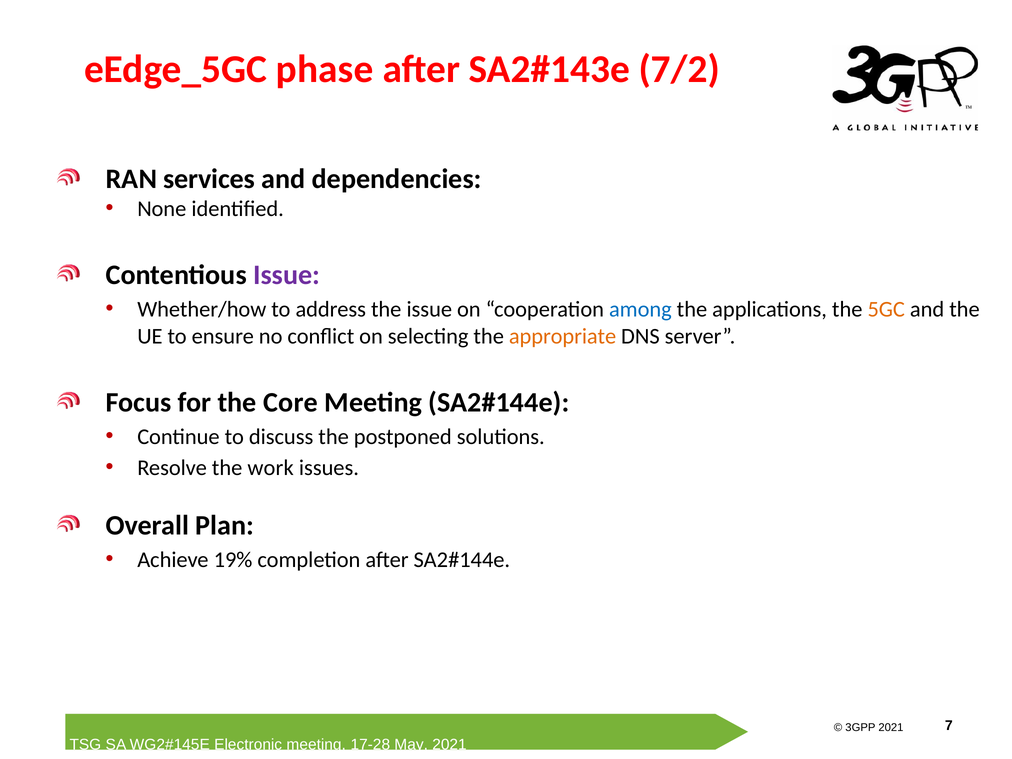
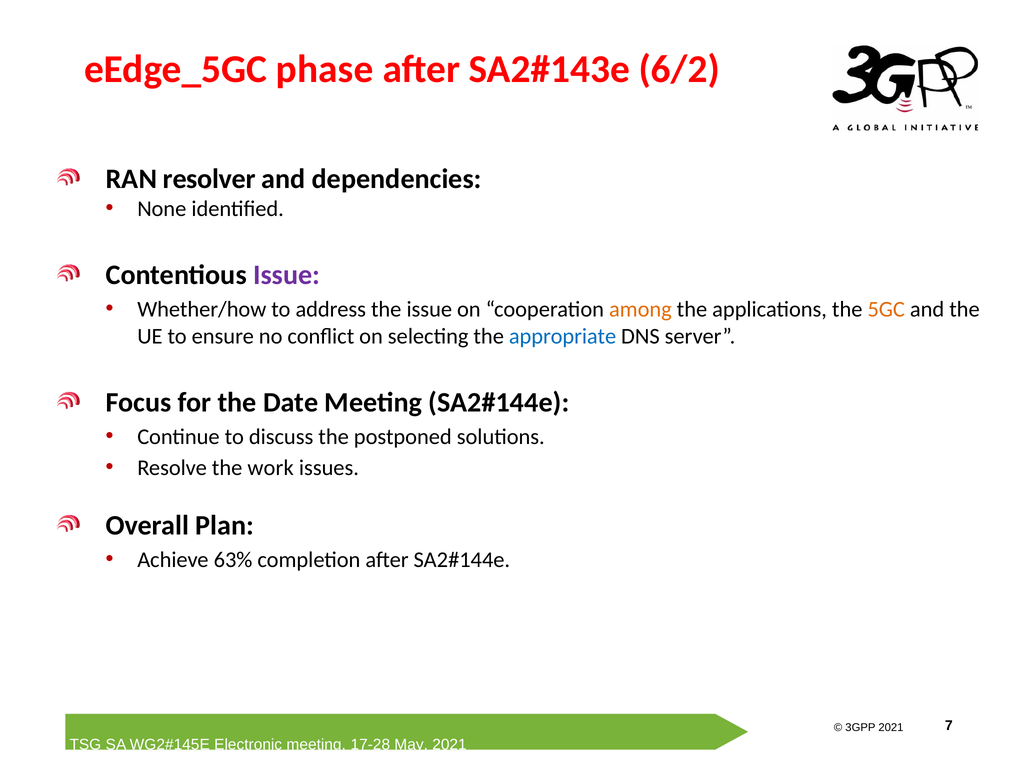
7/2: 7/2 -> 6/2 (679, 69)
services: services -> resolver (209, 179)
among colour: blue -> orange (640, 309)
appropriate colour: orange -> blue (563, 336)
Core: Core -> Date (291, 402)
19%: 19% -> 63% (233, 560)
